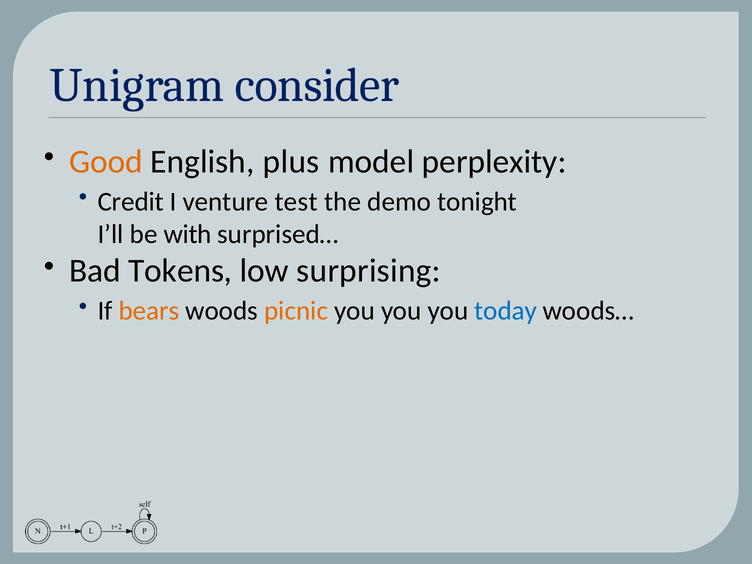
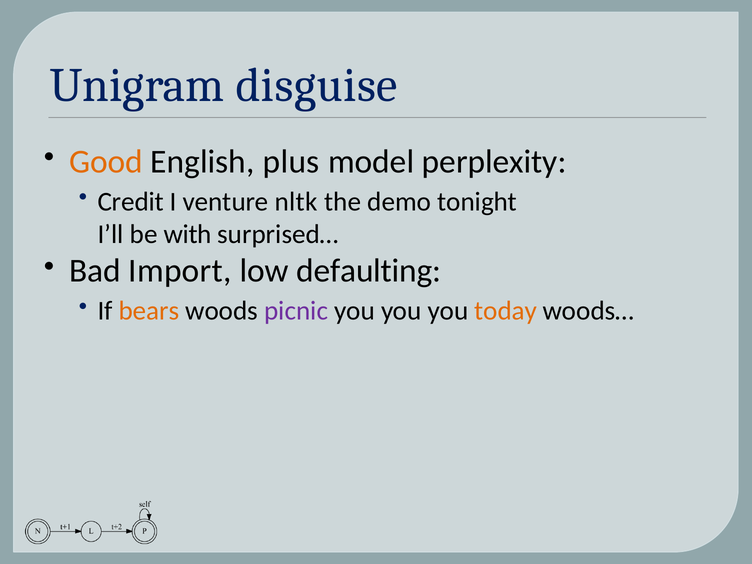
consider: consider -> disguise (317, 86)
test: test -> nltk (296, 202)
Tokens: Tokens -> Import (180, 271)
surprising: surprising -> defaulting (369, 271)
picnic colour: orange -> purple (296, 311)
today colour: blue -> orange (506, 311)
